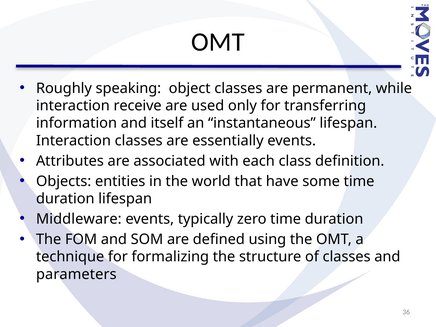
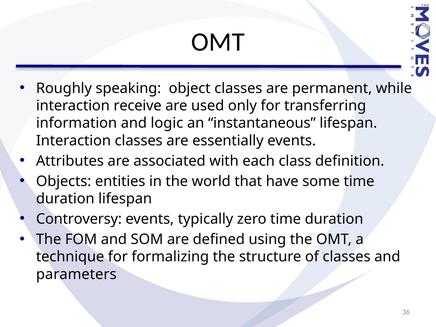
itself: itself -> logic (167, 123)
Middleware: Middleware -> Controversy (79, 219)
